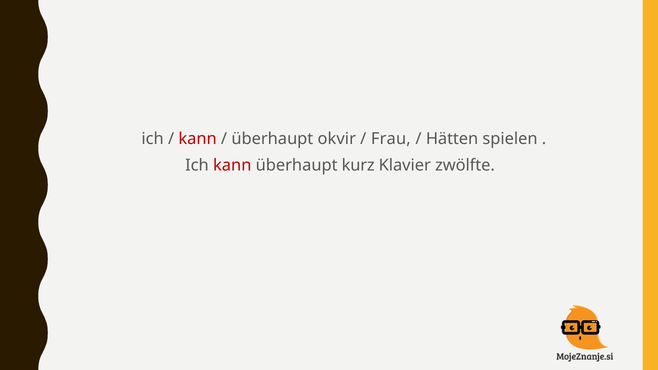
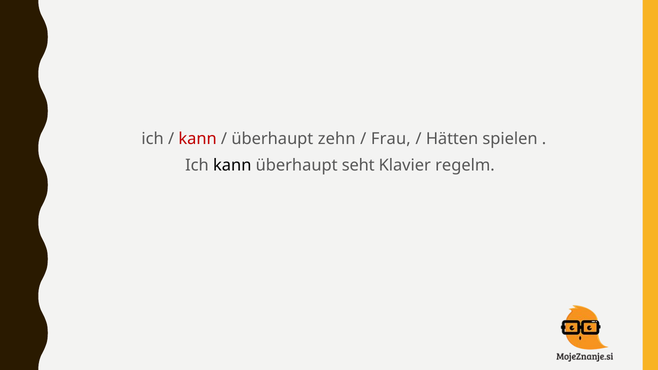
okvir: okvir -> zehn (337, 139)
kann colour: red -> black (232, 165)
kurz: kurz -> seht (358, 165)
zwölfte: zwölfte -> regelm (465, 165)
